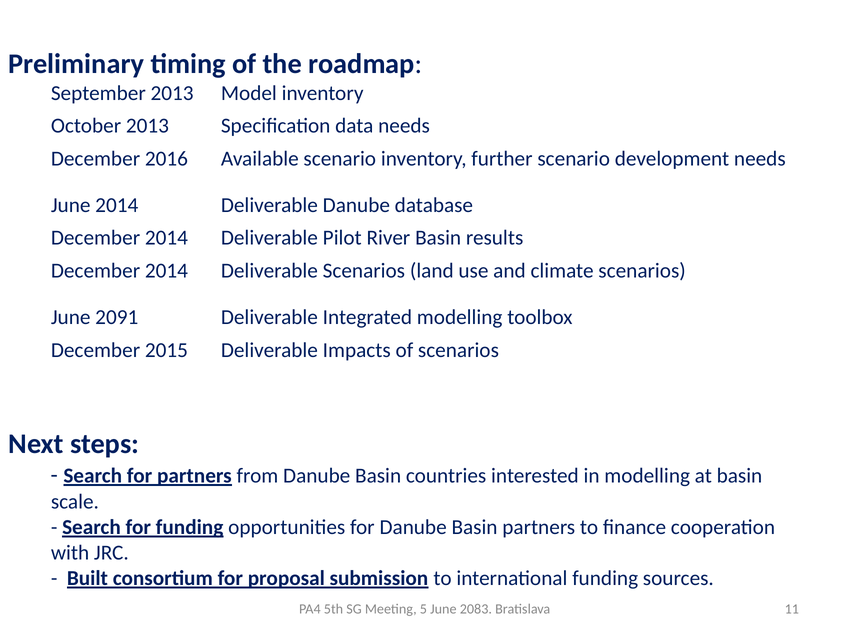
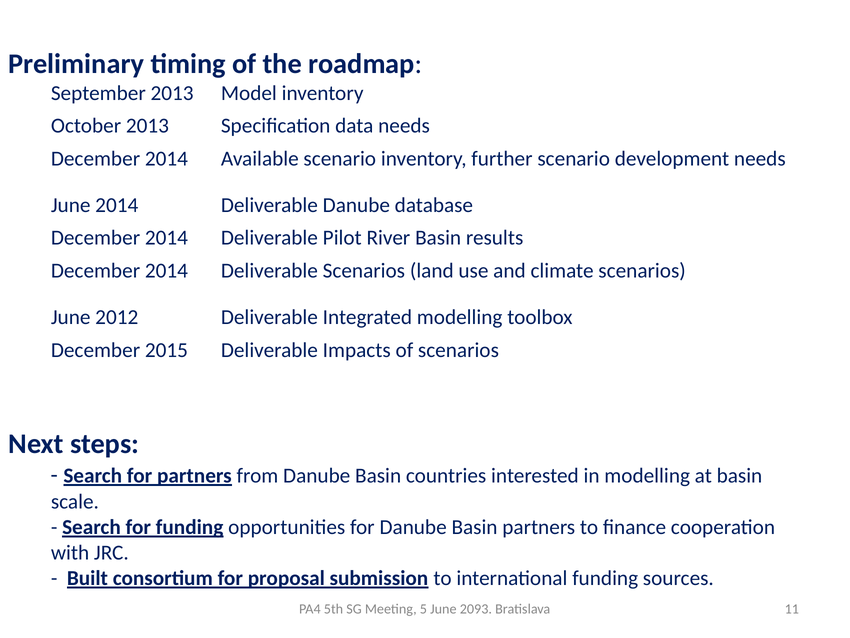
2016: 2016 -> 2014 (166, 158)
2091: 2091 -> 2012 (117, 317)
2083: 2083 -> 2093 (476, 609)
